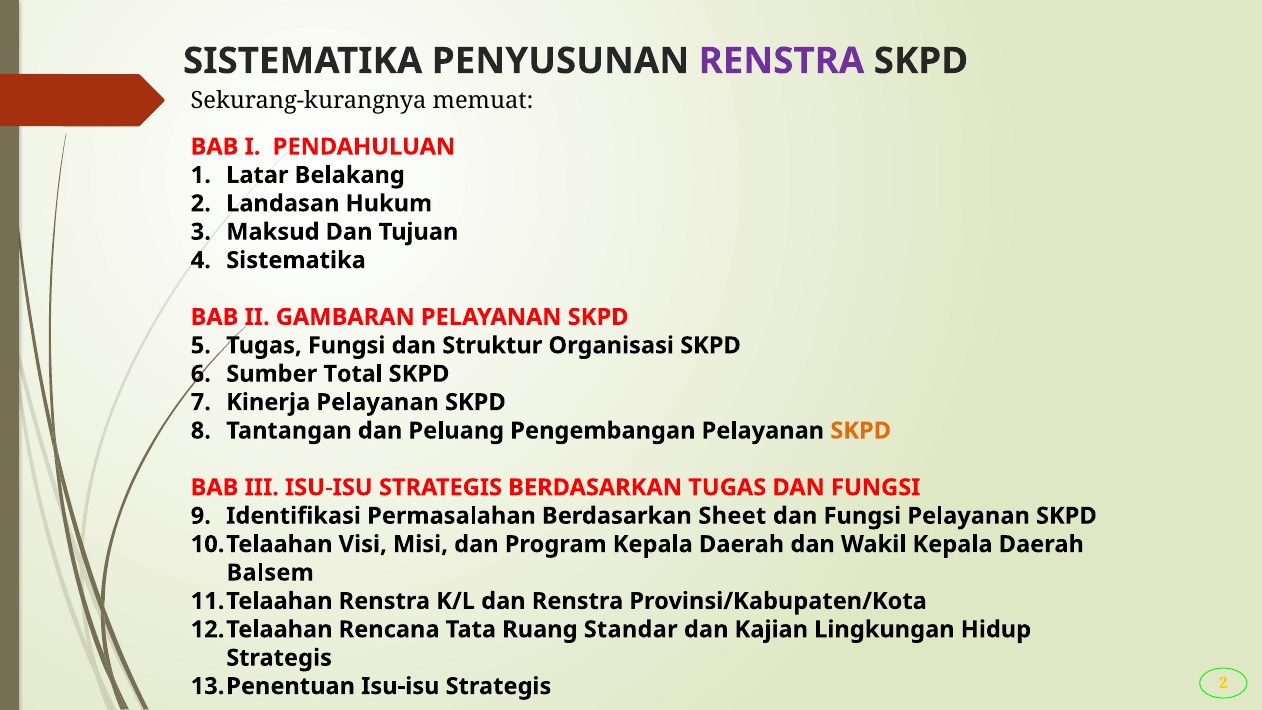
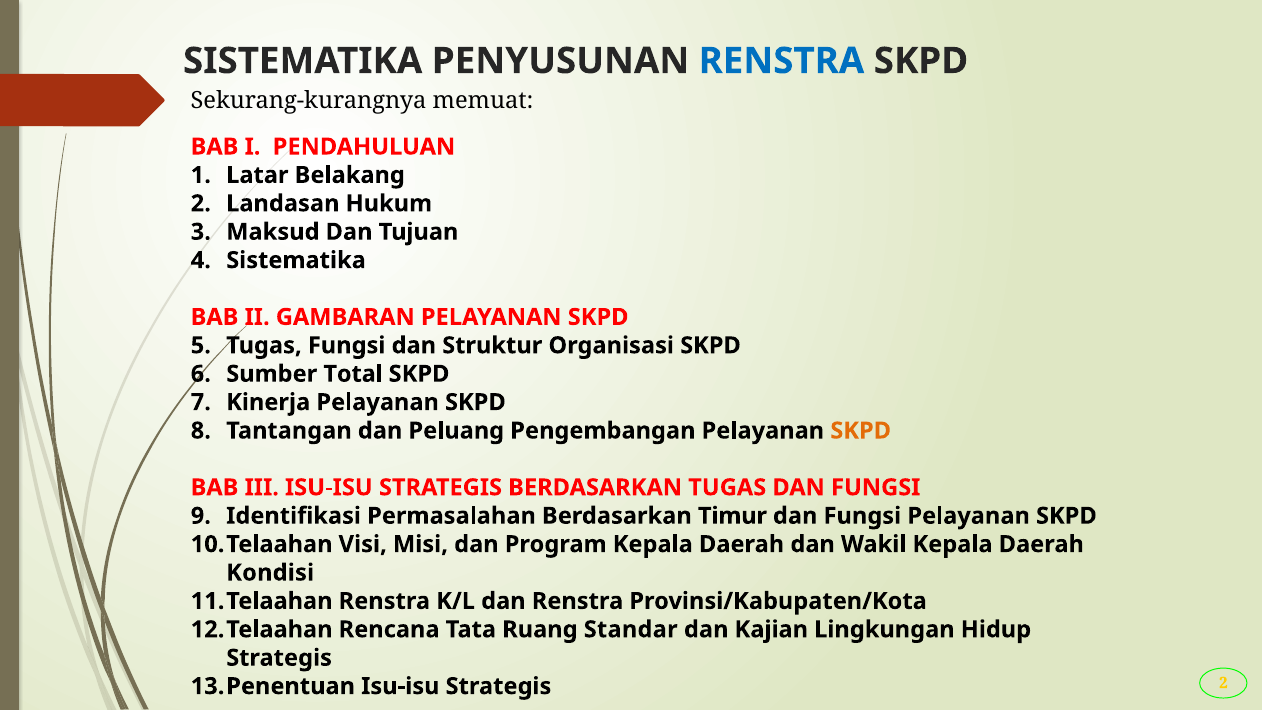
RENSTRA colour: purple -> blue (781, 61)
Sheet: Sheet -> Timur (733, 516)
Balsem: Balsem -> Kondisi (270, 573)
